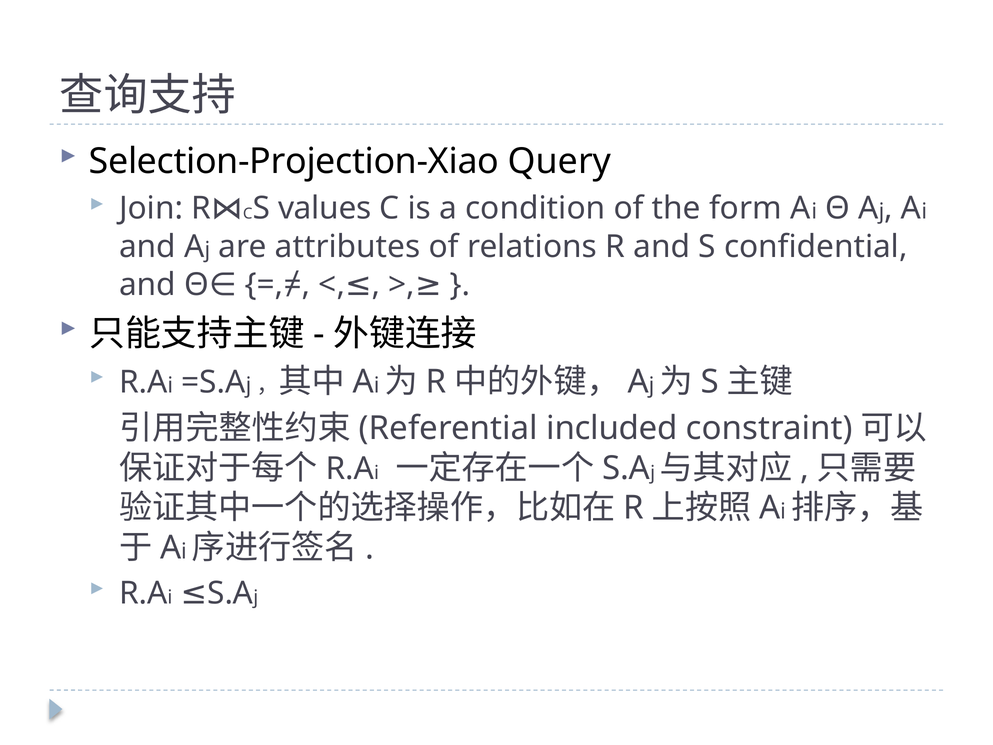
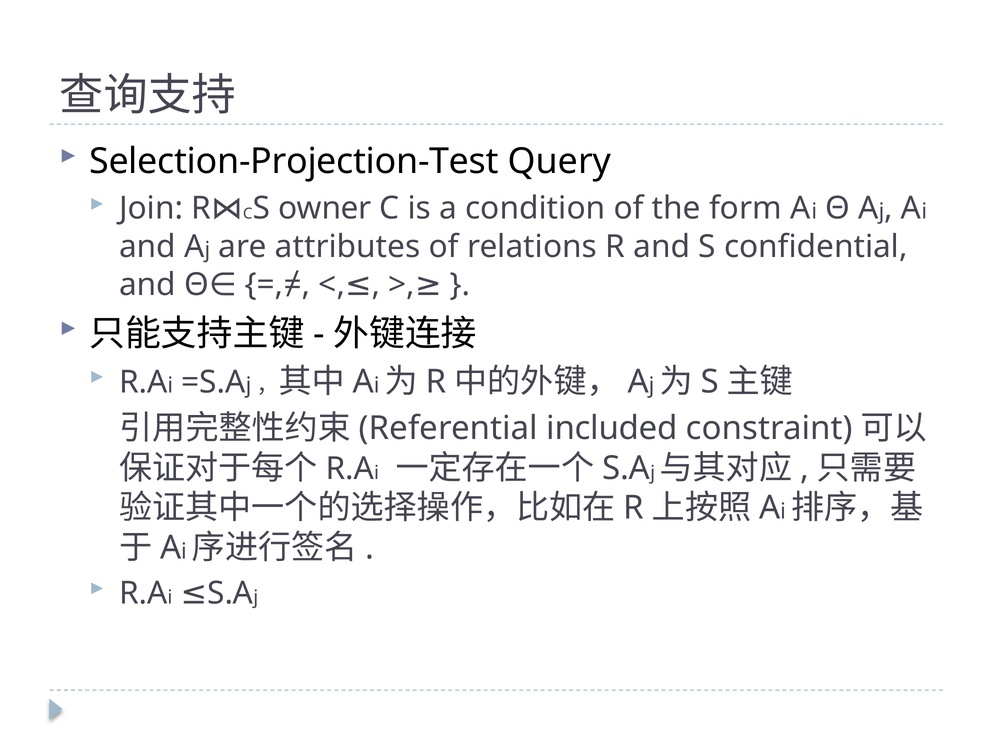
Selection-Projection-Xiao: Selection-Projection-Xiao -> Selection-Projection-Test (294, 161)
values: values -> owner (325, 208)
